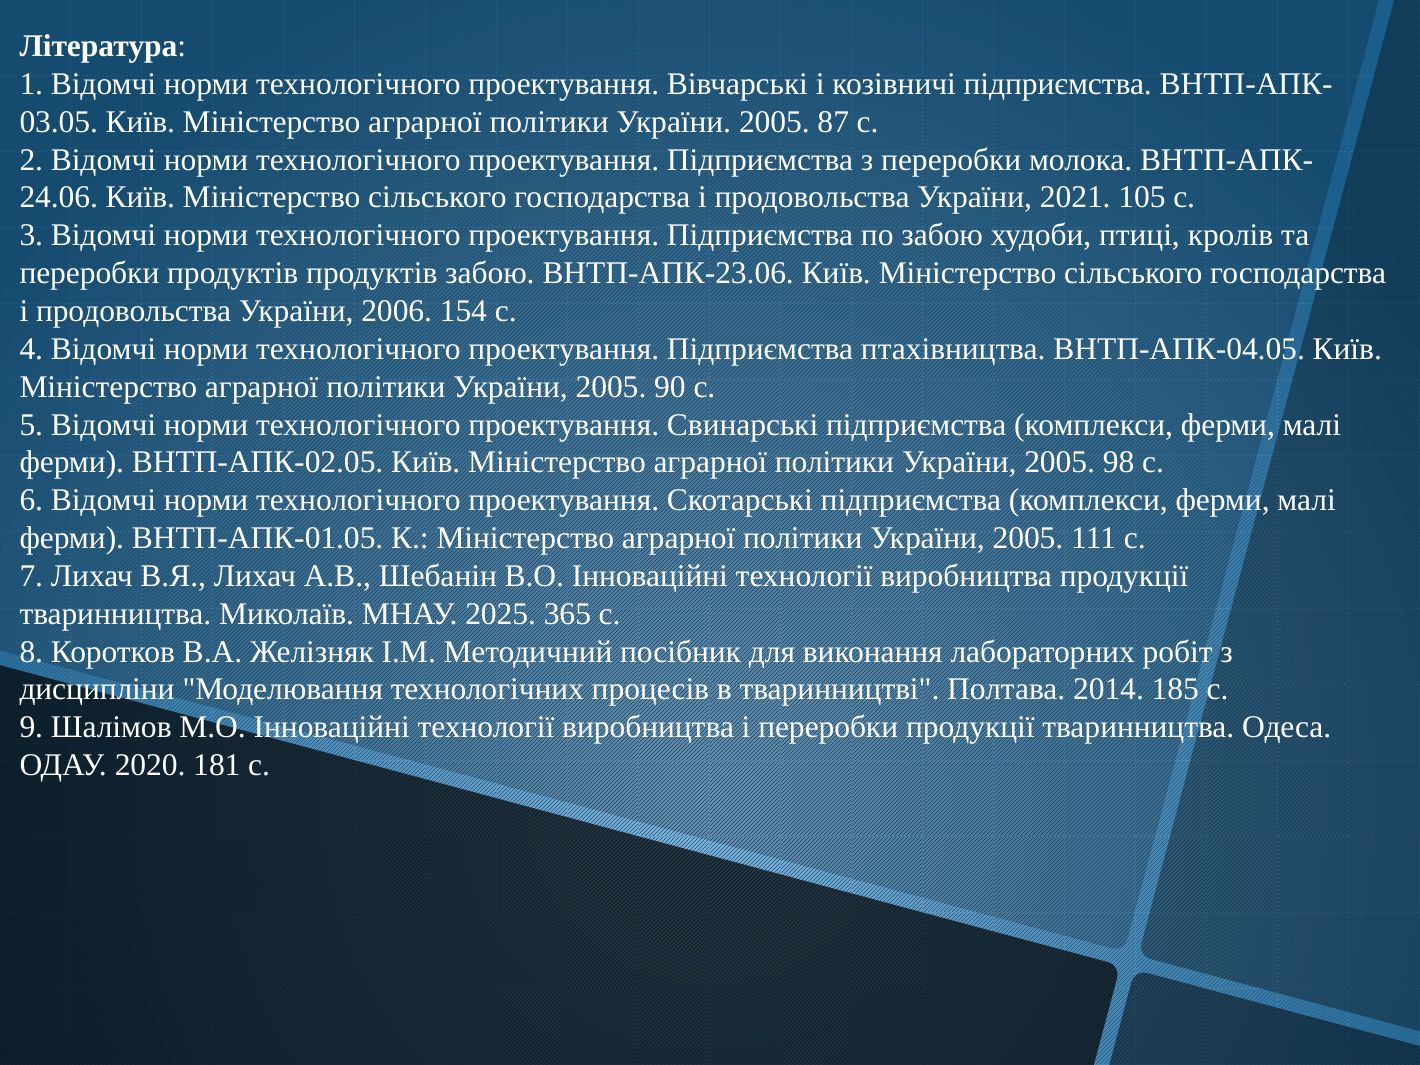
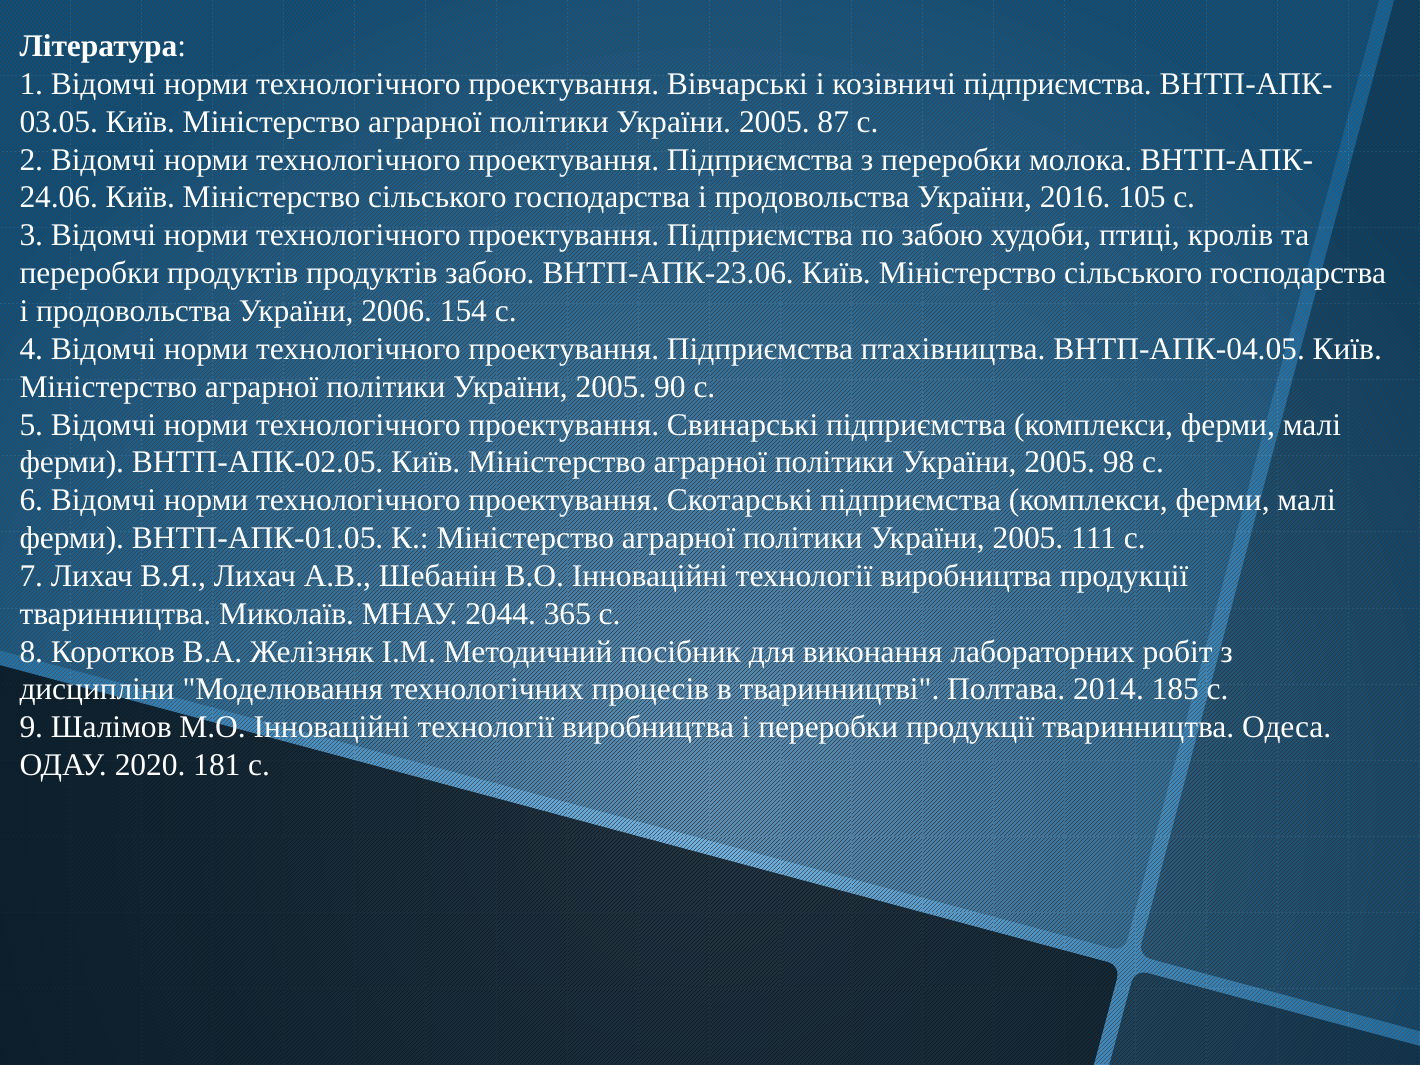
2021: 2021 -> 2016 (1075, 198)
2025: 2025 -> 2044 (501, 614)
